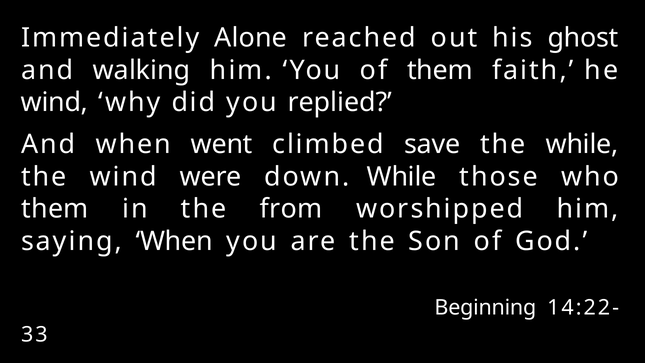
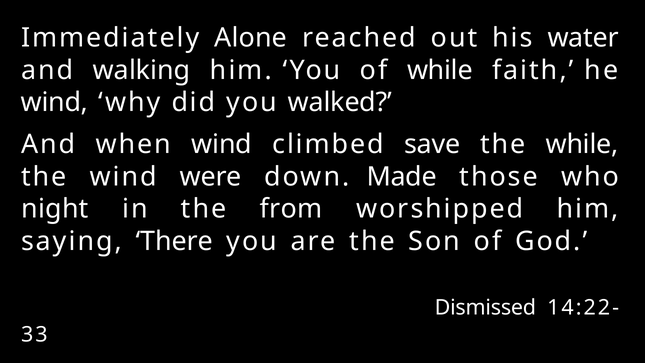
ghost: ghost -> water (583, 38)
of them: them -> while (440, 70)
replied: replied -> walked (340, 103)
when went: went -> wind (222, 144)
down While: While -> Made (402, 177)
them: them -> night (55, 209)
saying When: When -> There (174, 241)
Beginning: Beginning -> Dismissed (485, 307)
